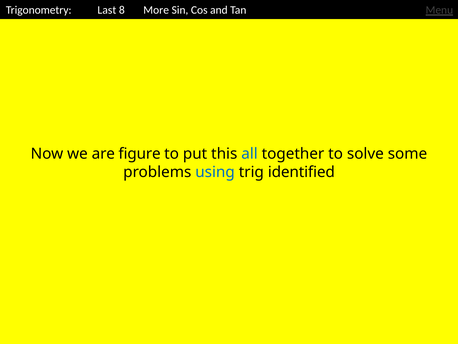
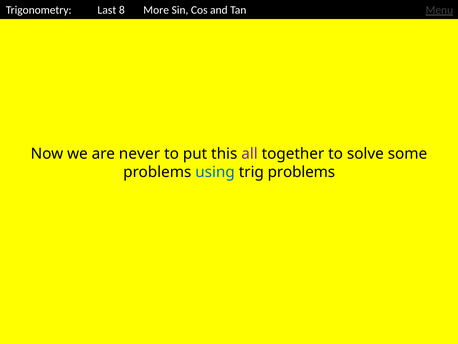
figure: figure -> never (139, 154)
all colour: blue -> purple (250, 154)
trig identified: identified -> problems (301, 172)
